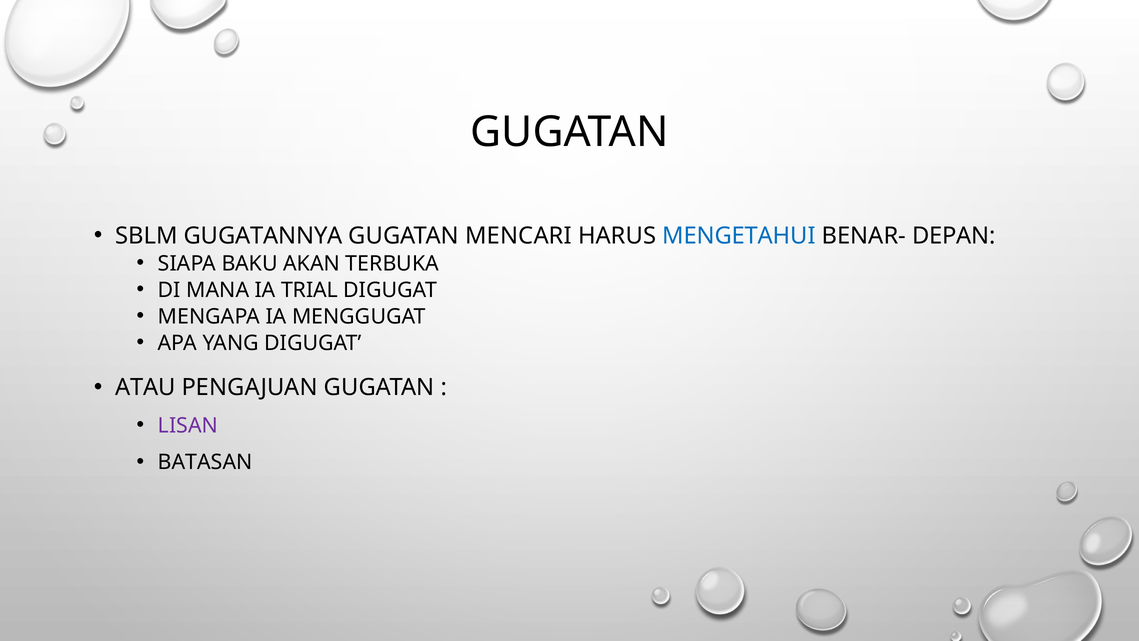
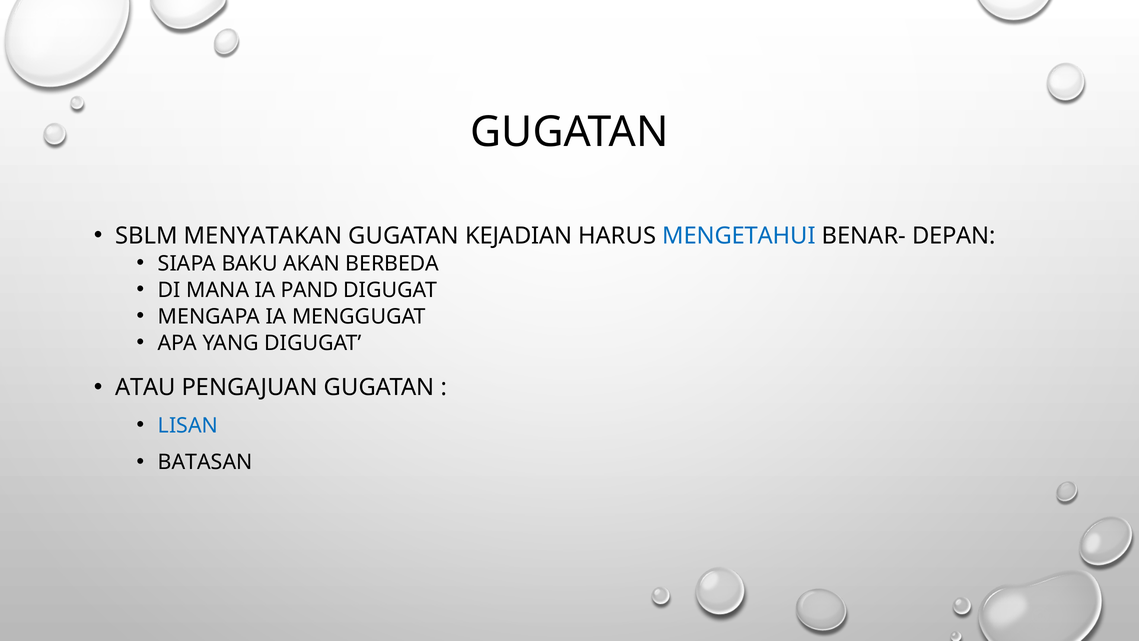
GUGATANNYA: GUGATANNYA -> MENYATAKAN (263, 236)
MENCARI: MENCARI -> KEJADIAN (519, 236)
TERBUKA: TERBUKA -> BERBEDA (392, 263)
TRIAL: TRIAL -> PAND (310, 290)
LISAN colour: purple -> blue (188, 425)
